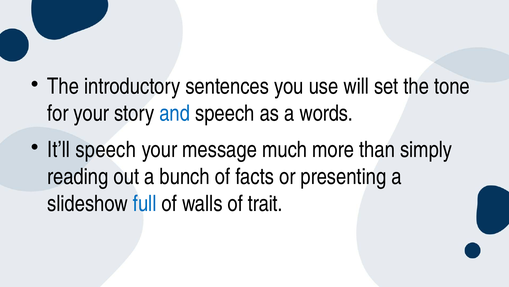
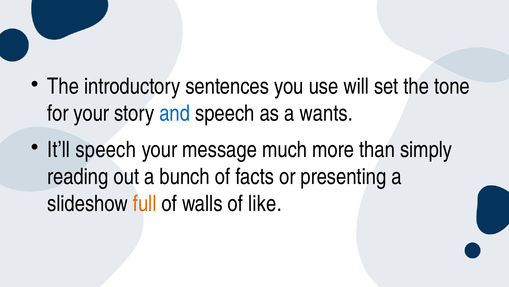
words: words -> wants (326, 113)
full colour: blue -> orange (145, 203)
trait: trait -> like (265, 203)
